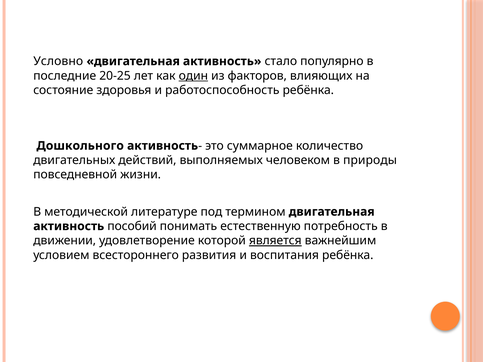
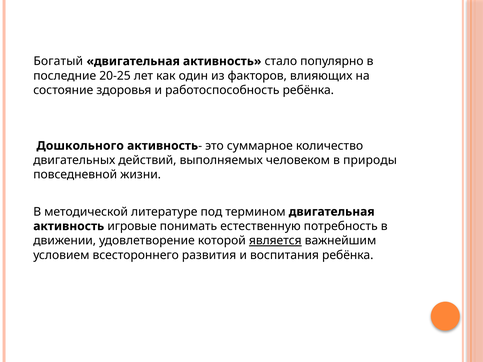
Условно: Условно -> Богатый (58, 61)
один underline: present -> none (193, 76)
пособий: пособий -> игровые (132, 226)
